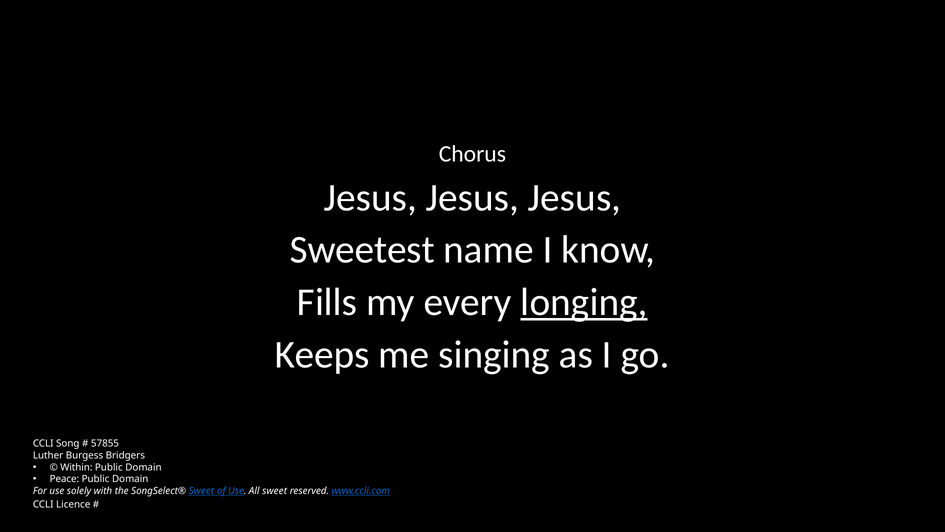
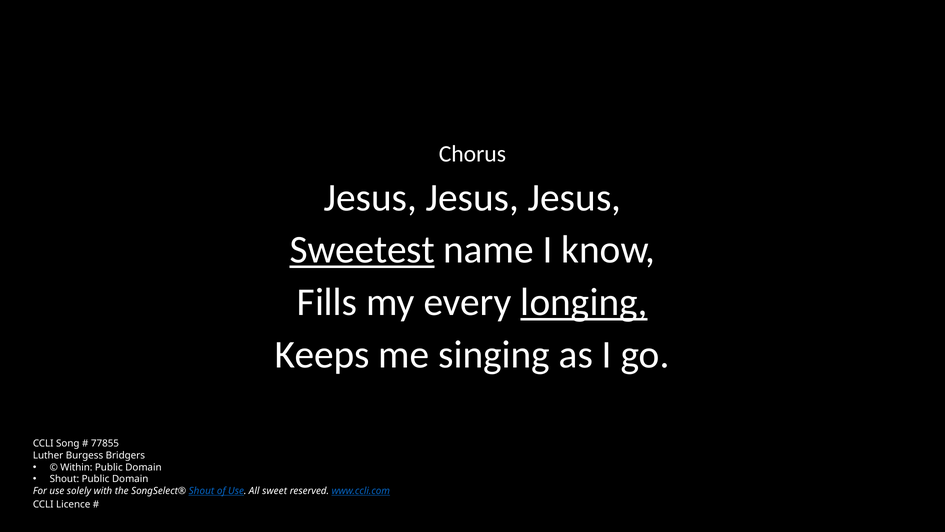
Sweetest underline: none -> present (362, 250)
57855: 57855 -> 77855 (105, 443)
Peace: Peace -> Shout (64, 479)
SongSelect® Sweet: Sweet -> Shout (201, 491)
